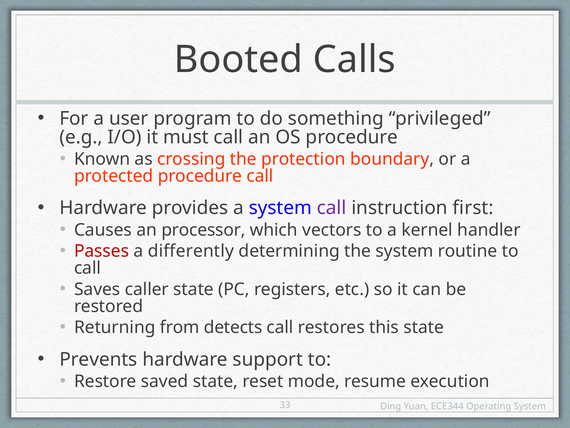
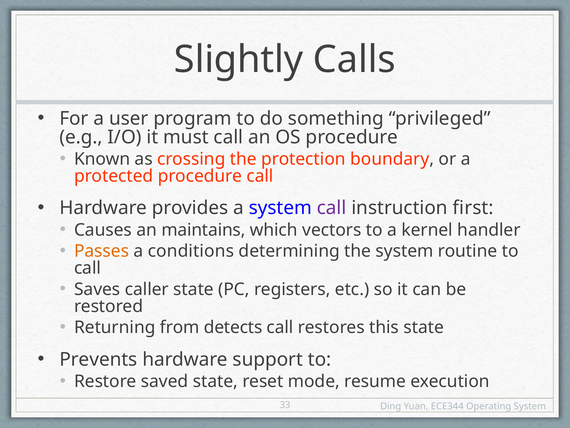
Booted: Booted -> Slightly (239, 60)
processor: processor -> maintains (203, 230)
Passes colour: red -> orange (102, 251)
differently: differently -> conditions (191, 251)
